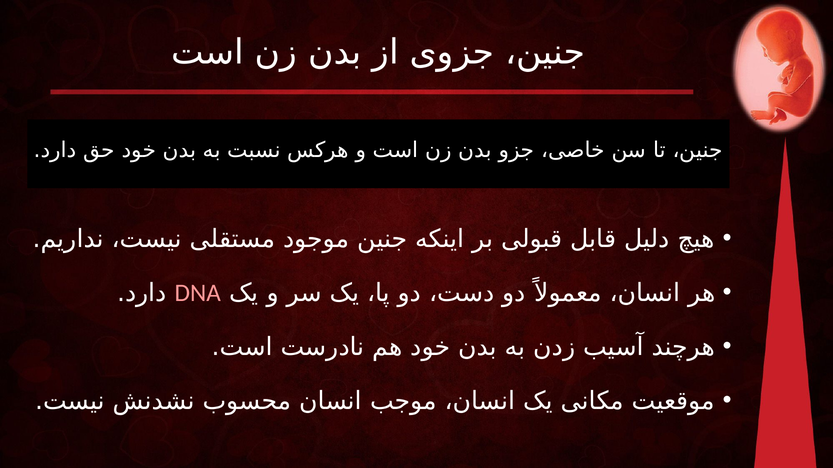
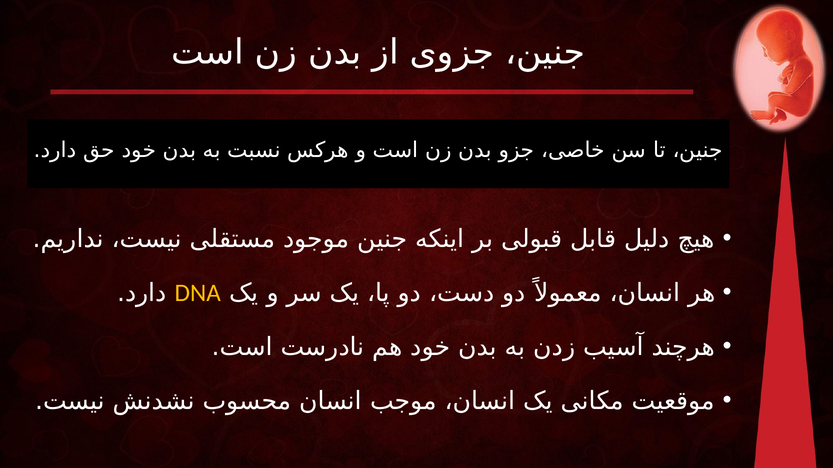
DNA colour: pink -> yellow (198, 293)
